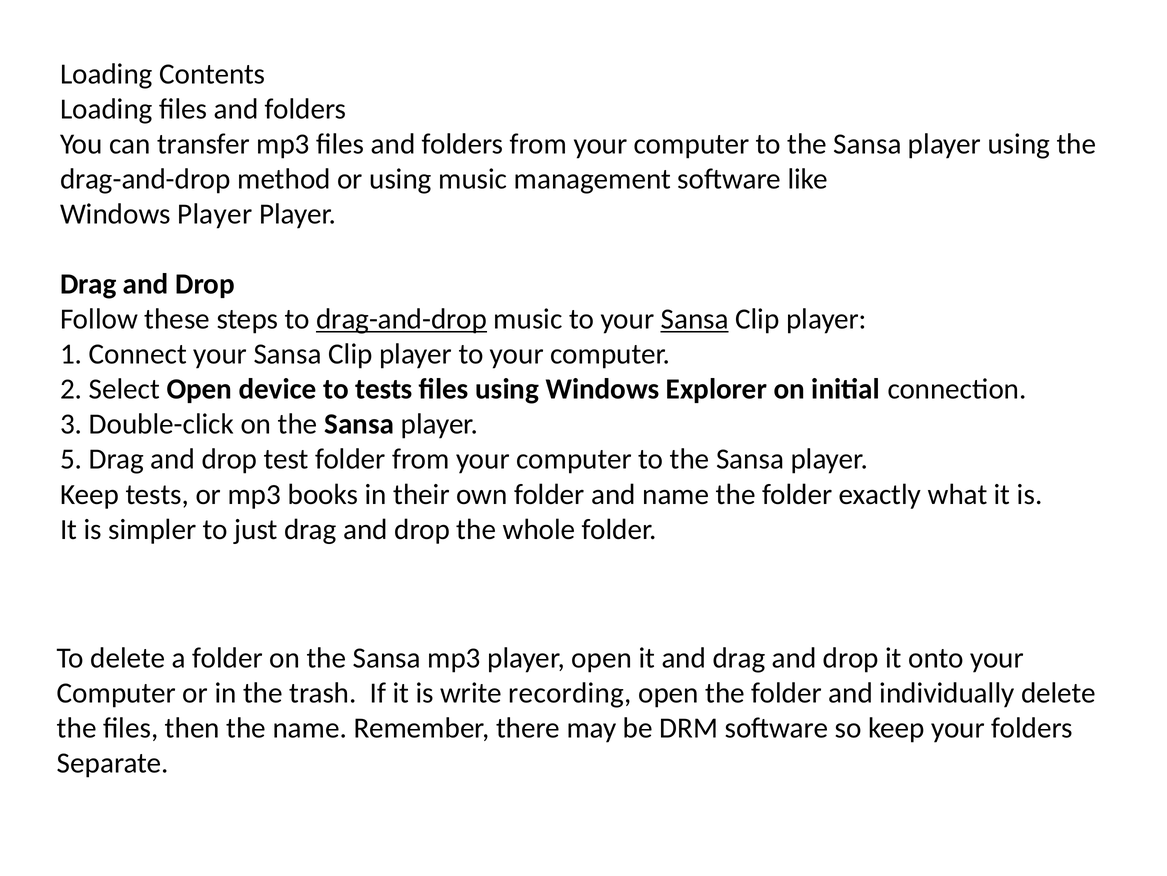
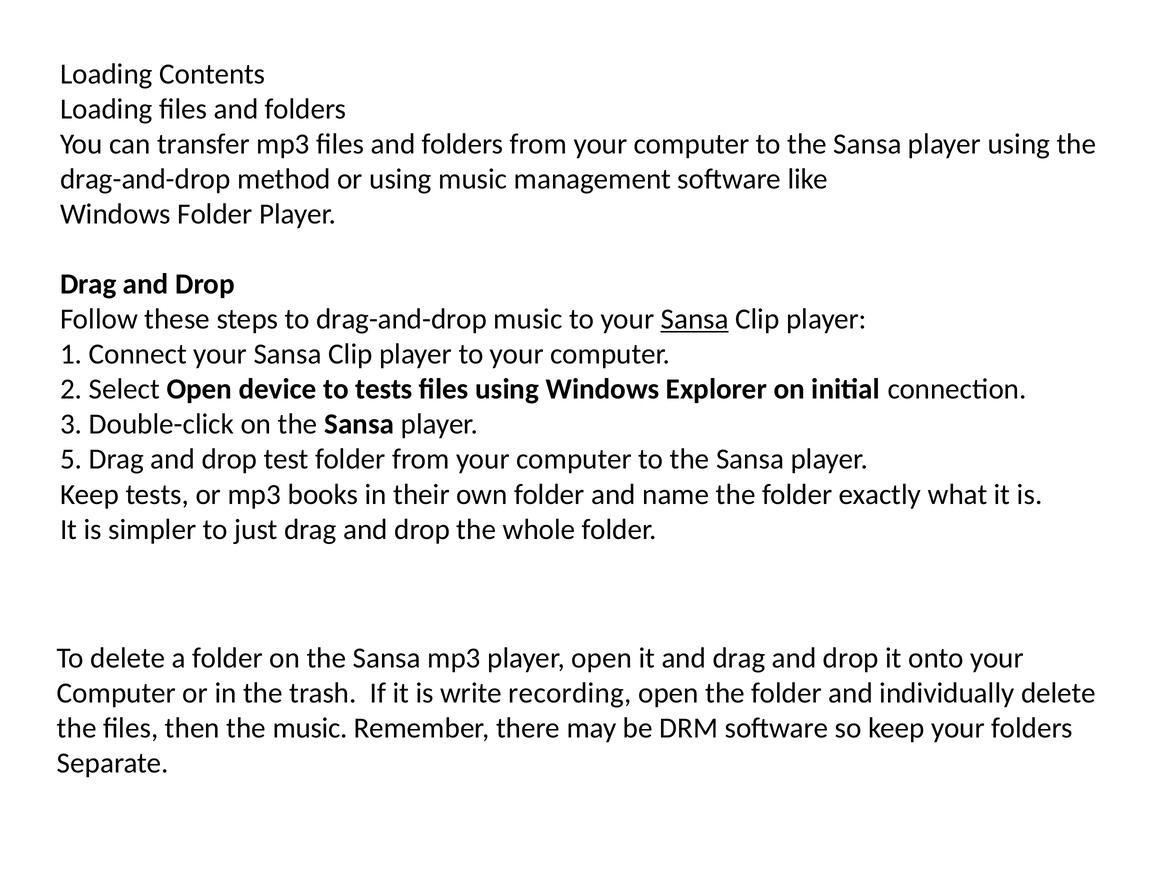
Windows Player: Player -> Folder (215, 214)
drag-and-drop underline: present -> none (402, 319)
the name: name -> music (310, 727)
